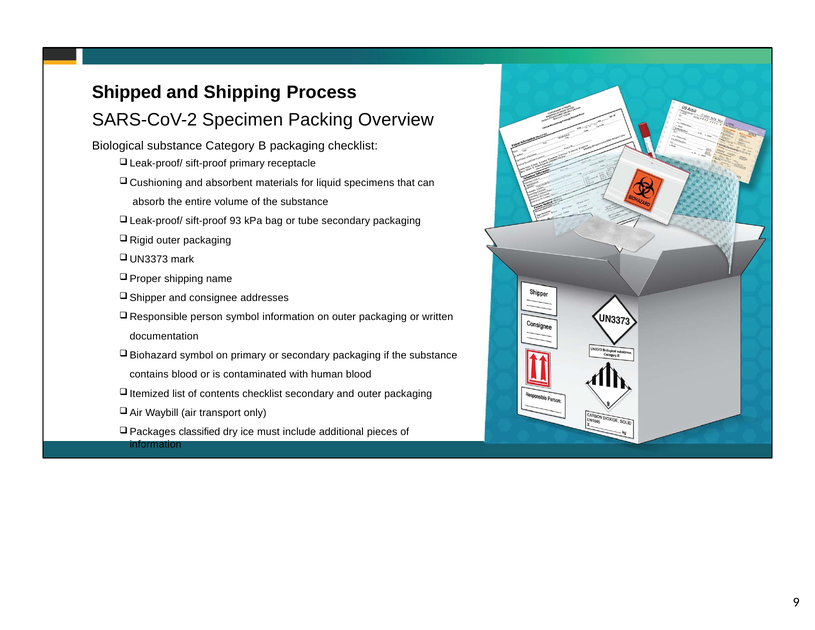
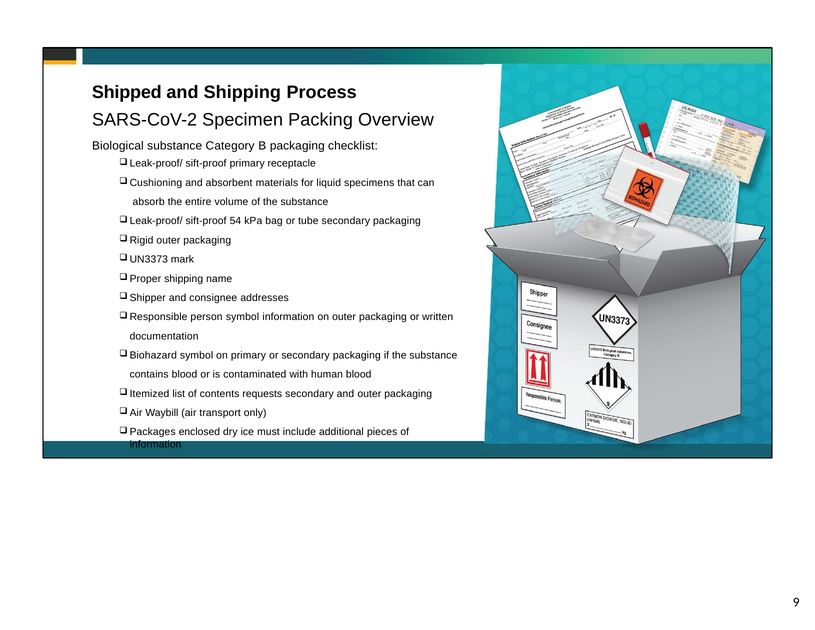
93: 93 -> 54 (235, 221)
contents checklist: checklist -> requests (262, 394)
classified: classified -> enclosed (199, 432)
